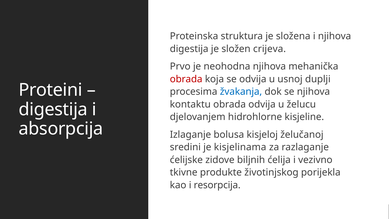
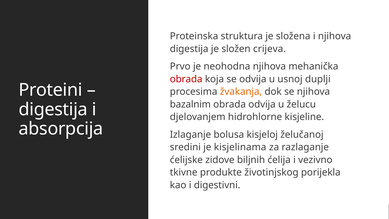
žvakanja colour: blue -> orange (241, 92)
kontaktu: kontaktu -> bazalnim (190, 104)
resorpcija: resorpcija -> digestivni (217, 185)
